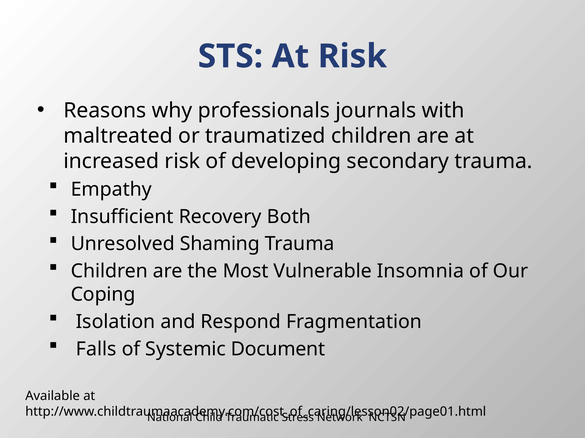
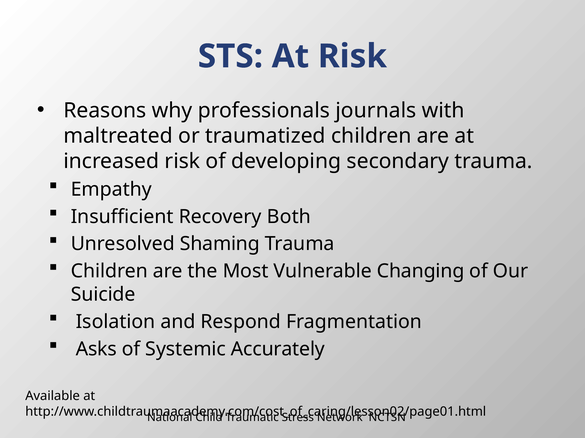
Insomnia: Insomnia -> Changing (421, 272)
Coping: Coping -> Suicide (103, 295)
Falls: Falls -> Asks (96, 350)
Document: Document -> Accurately (278, 350)
